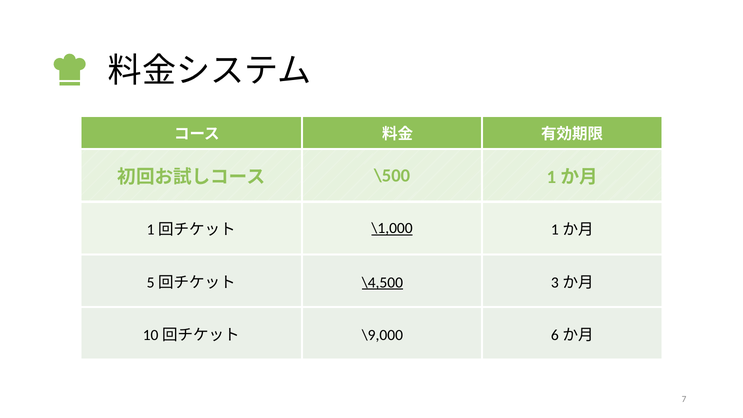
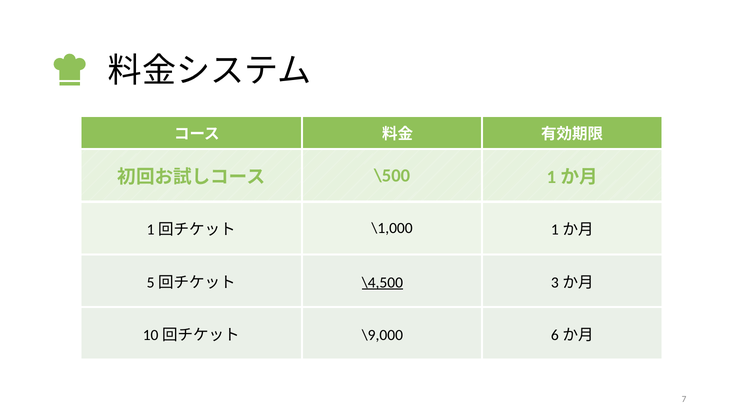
\1,000 underline: present -> none (392, 228)
